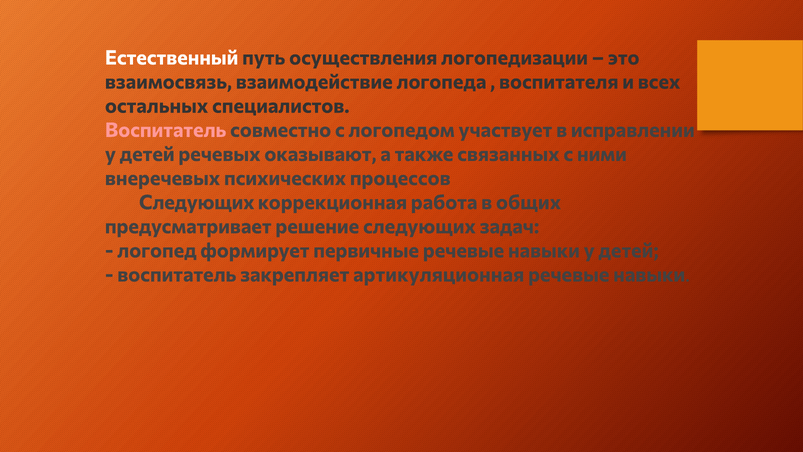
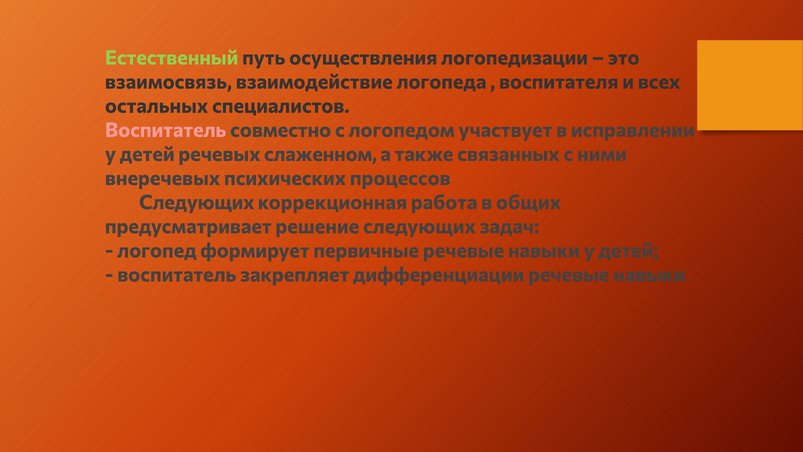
Естественный colour: white -> light green (172, 58)
оказывают: оказывают -> слаженном (321, 154)
артикуляционная: артикуляционная -> дифференциации (439, 275)
